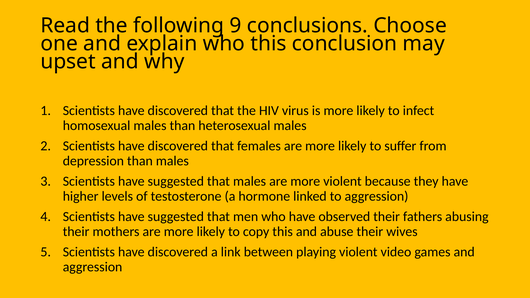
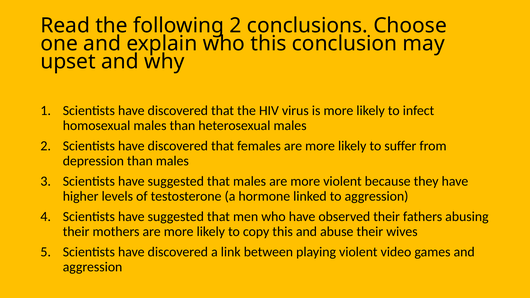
following 9: 9 -> 2 (235, 25)
